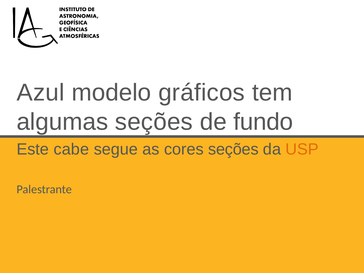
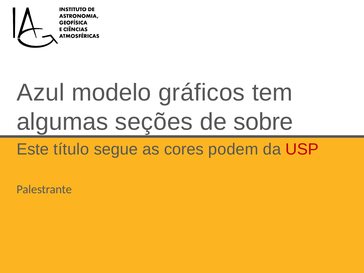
fundo: fundo -> sobre (263, 122)
cabe: cabe -> título (71, 149)
cores seções: seções -> podem (233, 149)
USP colour: orange -> red (302, 149)
